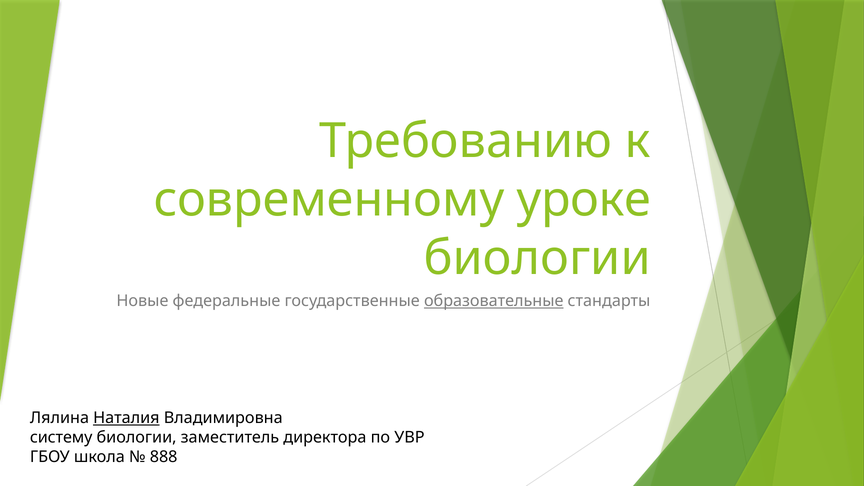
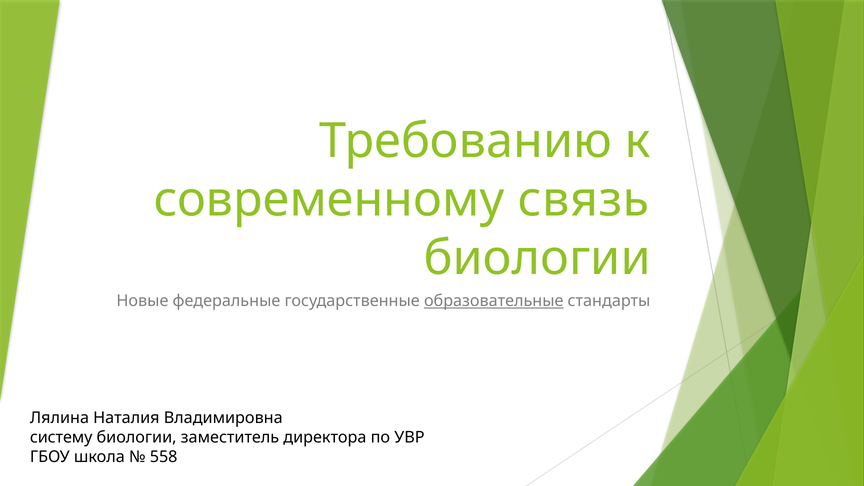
уроке: уроке -> связь (583, 200)
Наталия underline: present -> none (126, 418)
888: 888 -> 558 (164, 457)
